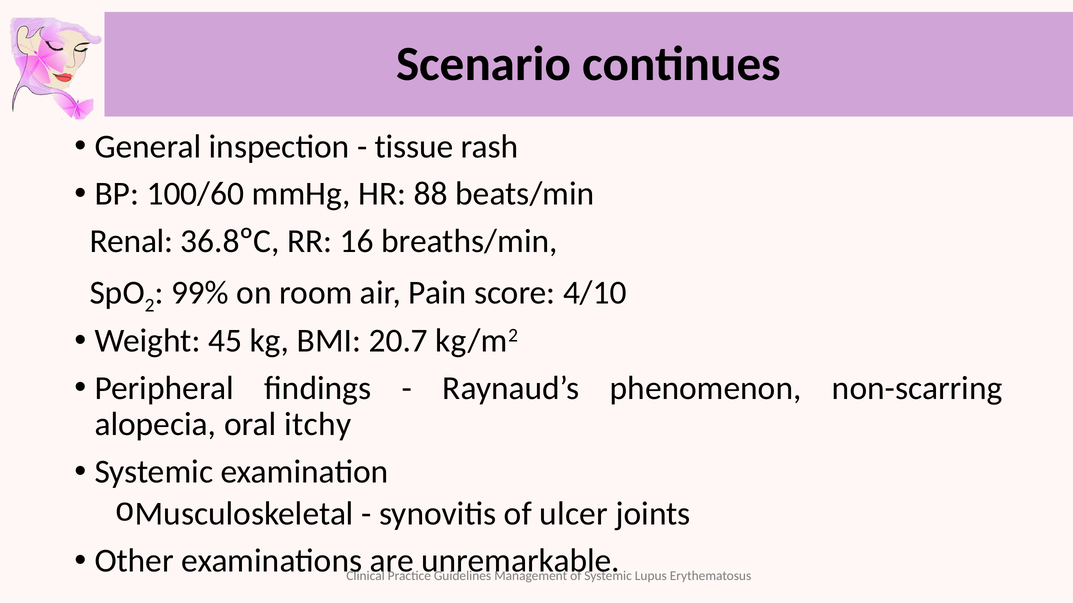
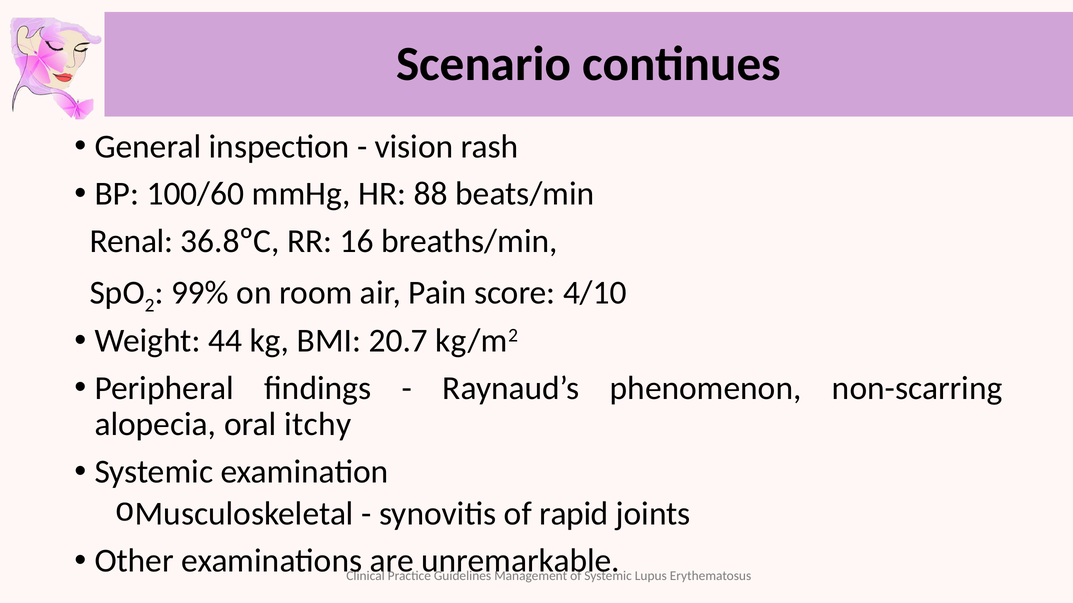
tissue: tissue -> vision (414, 147)
45: 45 -> 44 (225, 341)
ulcer: ulcer -> rapid (574, 514)
